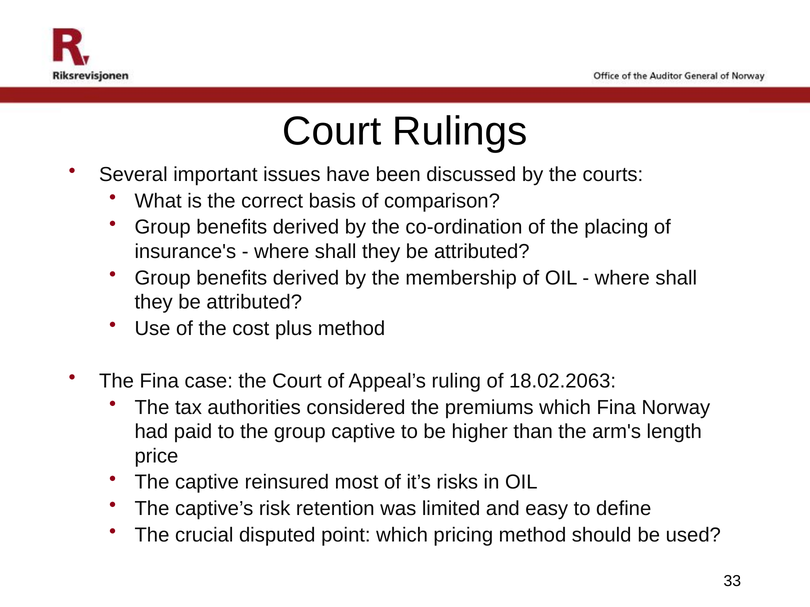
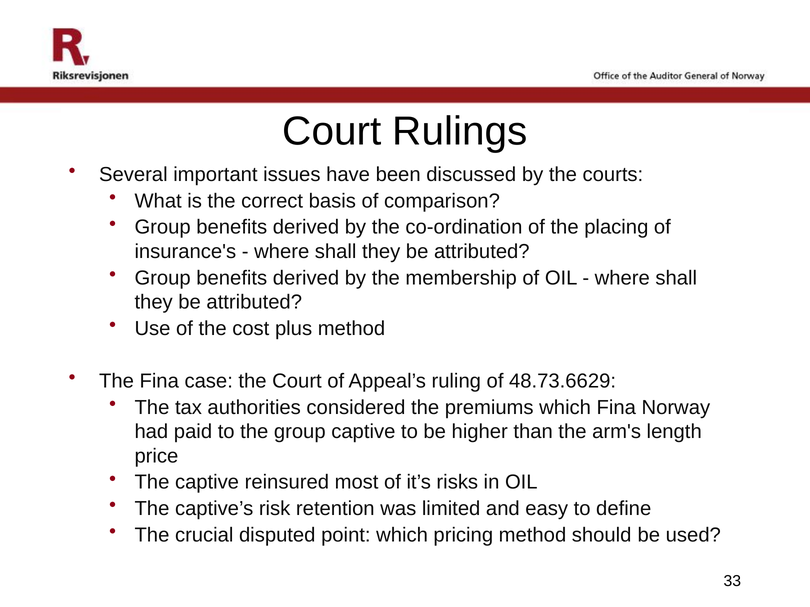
18.02.2063: 18.02.2063 -> 48.73.6629 (563, 381)
